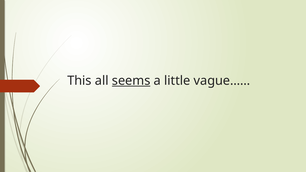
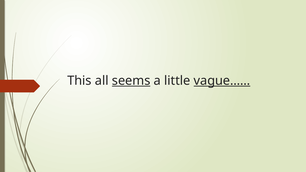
vague…… underline: none -> present (222, 81)
